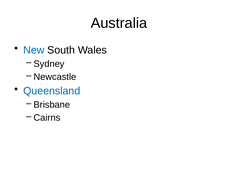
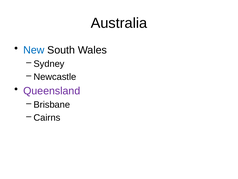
Queensland colour: blue -> purple (52, 91)
